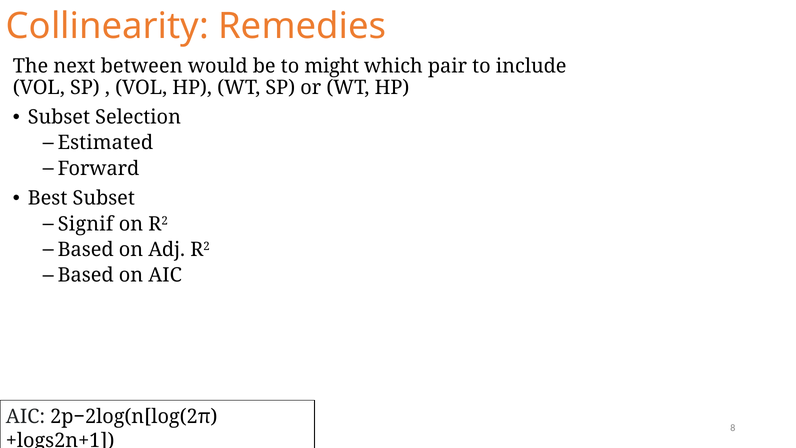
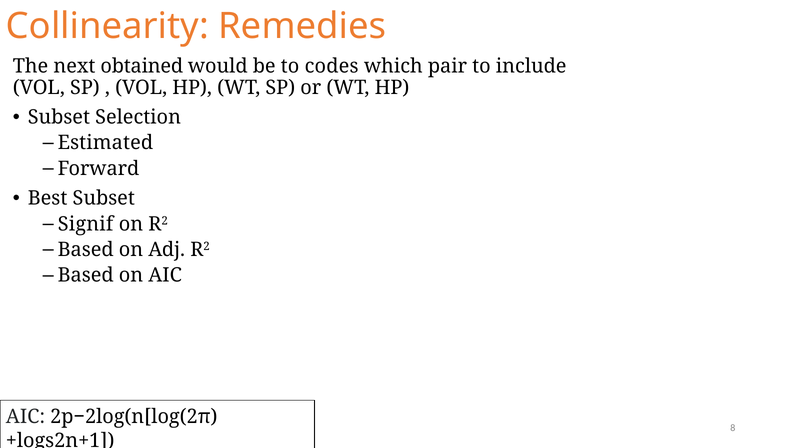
between: between -> obtained (142, 66)
might: might -> codes (332, 66)
